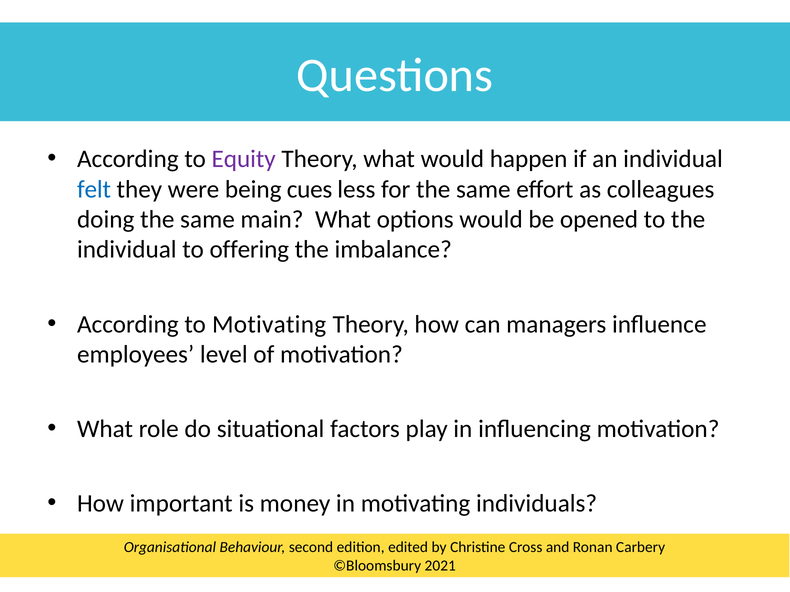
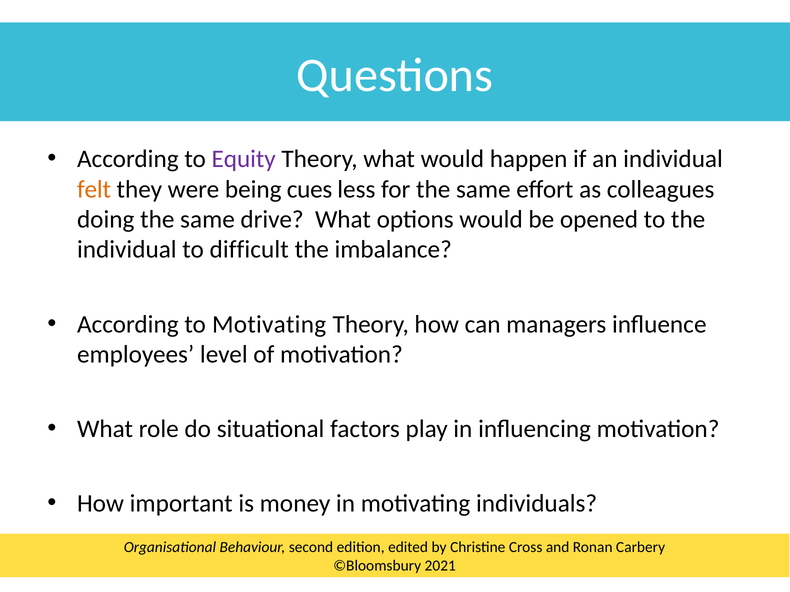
felt colour: blue -> orange (94, 189)
main: main -> drive (272, 220)
offering: offering -> difficult (249, 250)
